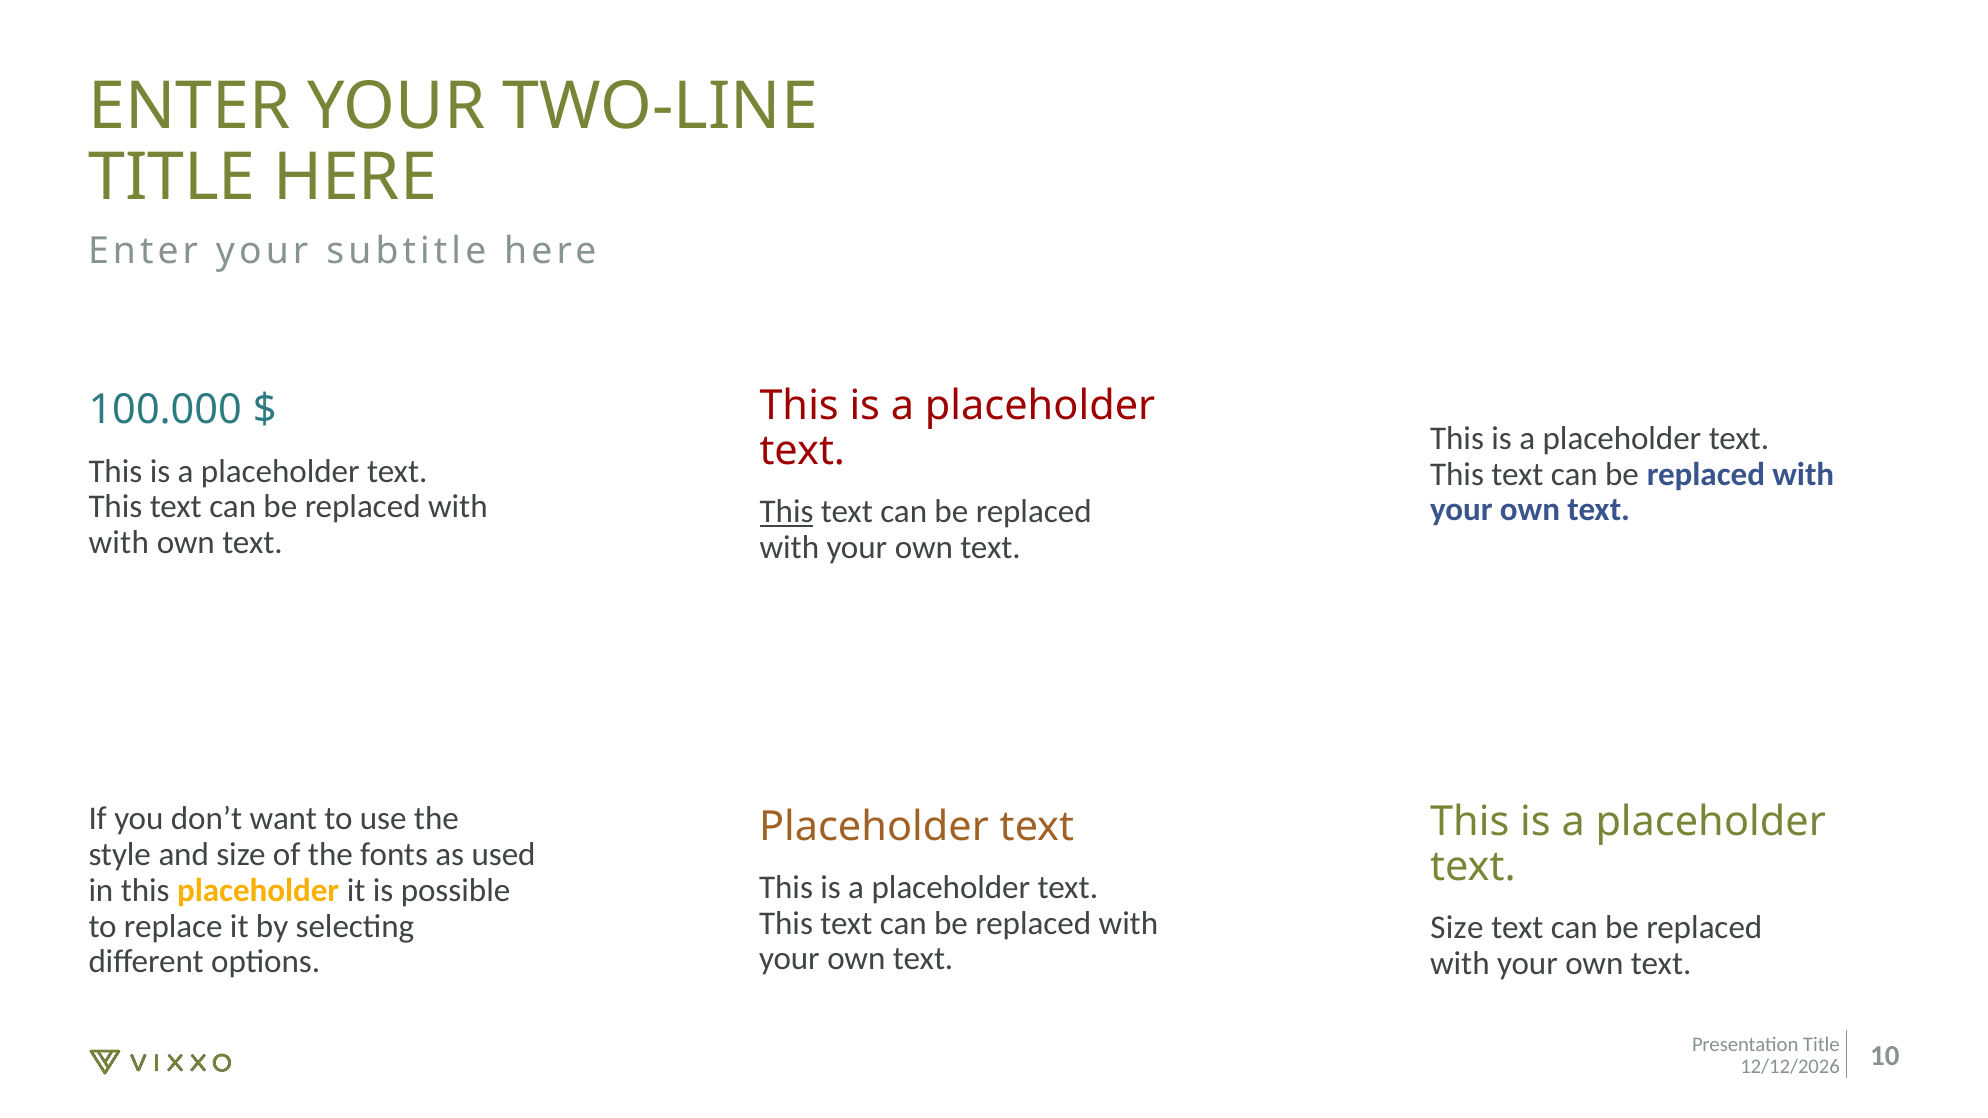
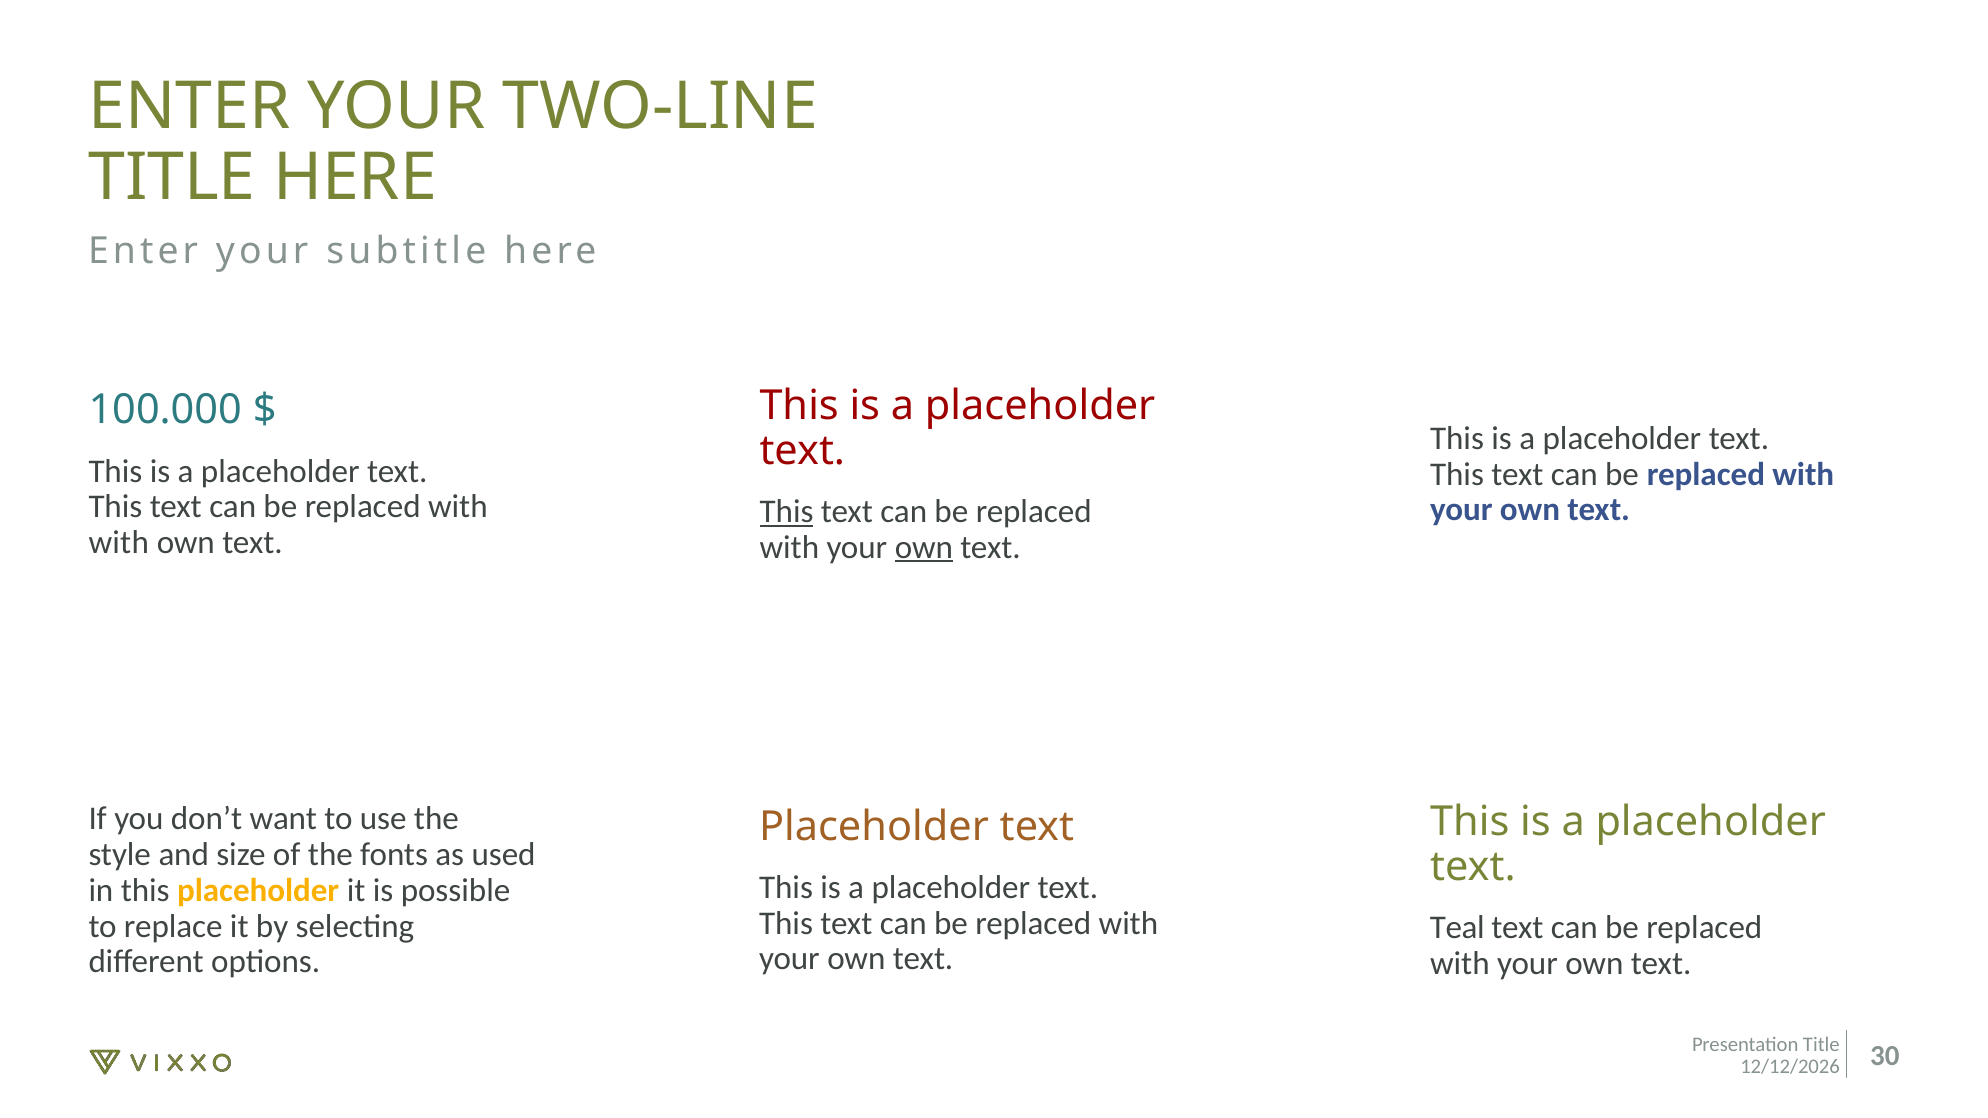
own underline: none -> present (924, 547)
Size: Size -> Teal (1457, 928)
10: 10 -> 30 (1885, 1056)
